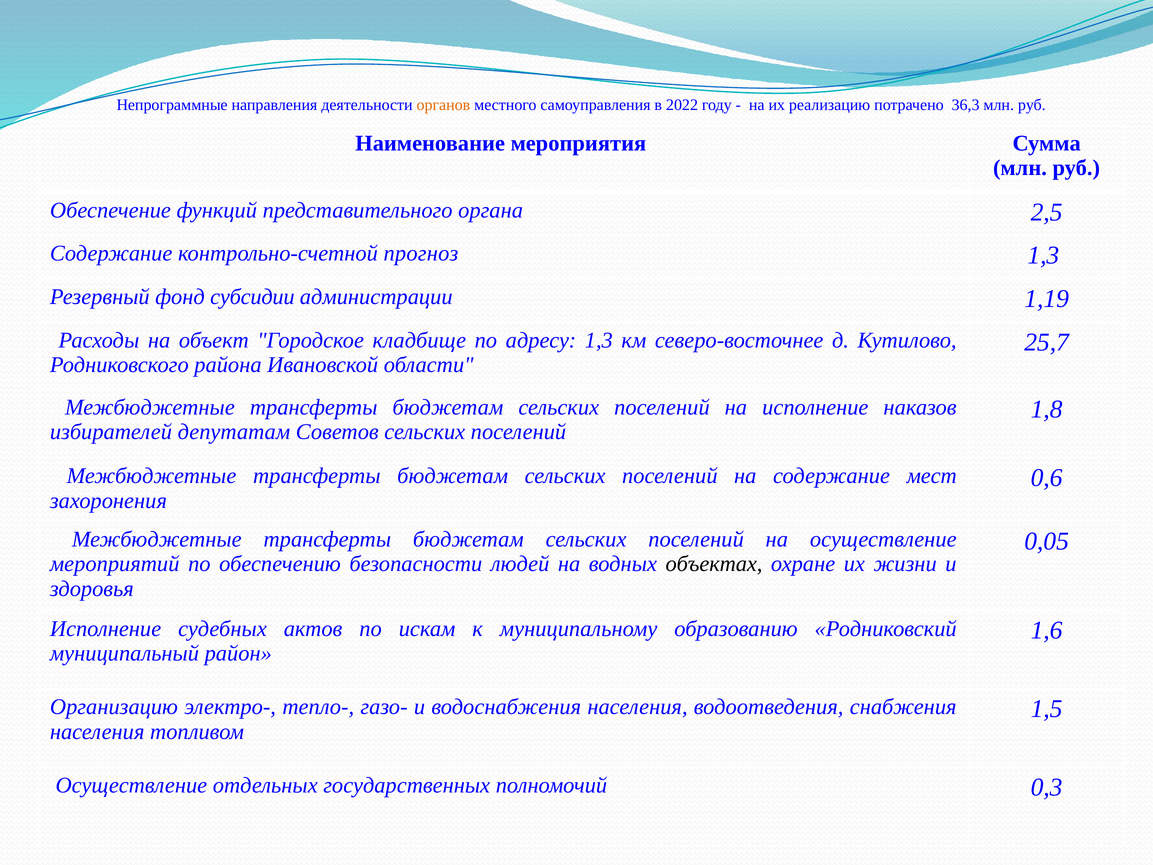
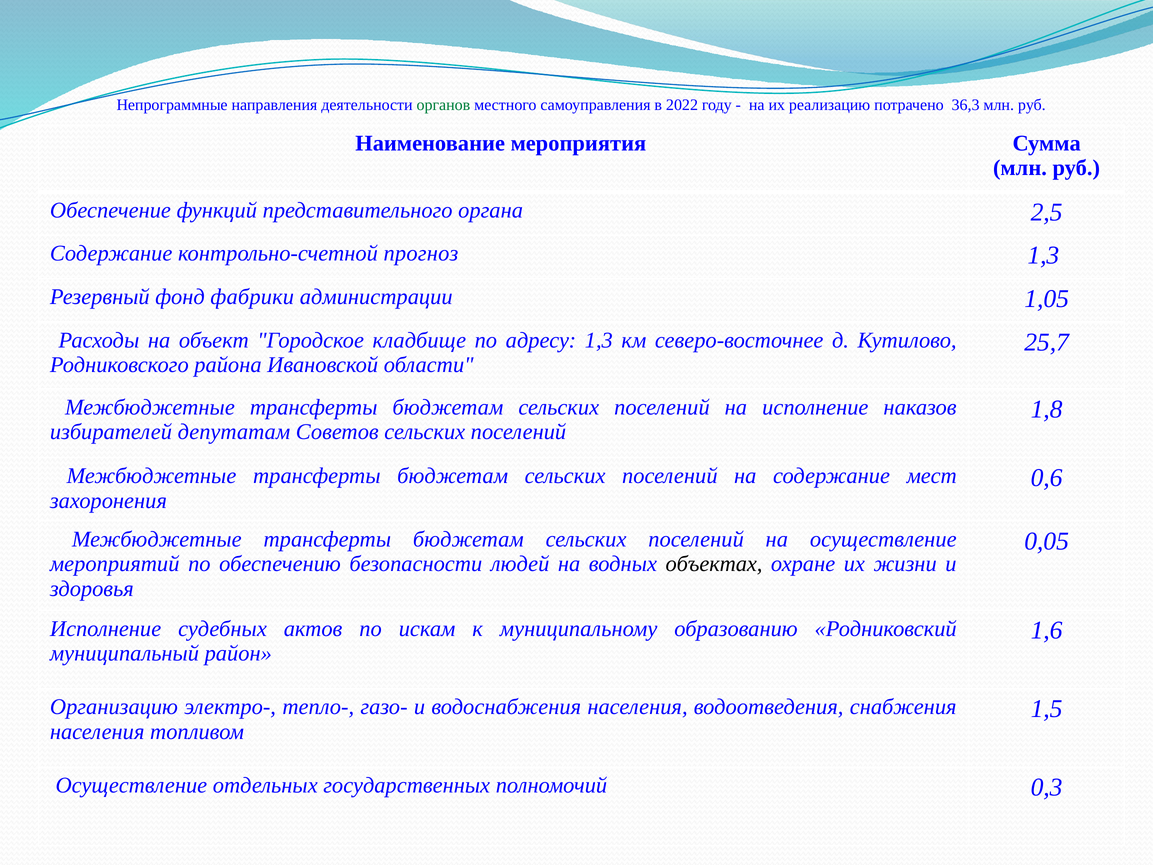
органов colour: orange -> green (443, 105)
субсидии: субсидии -> фабрики (252, 297)
1,19: 1,19 -> 1,05 (1047, 299)
